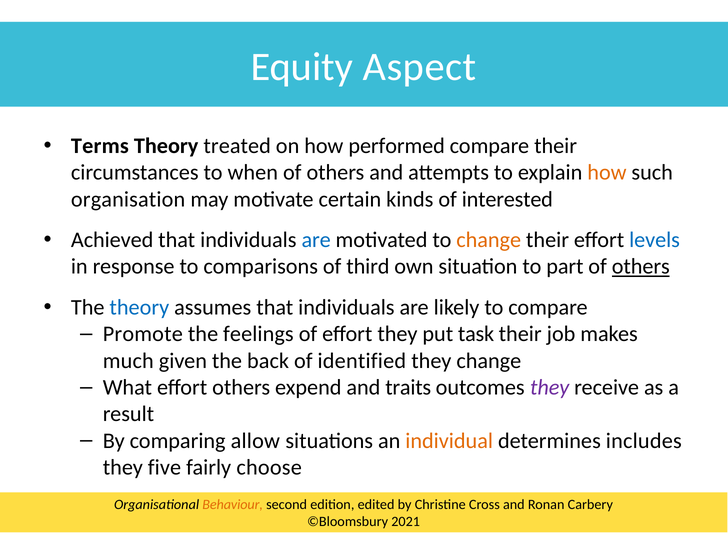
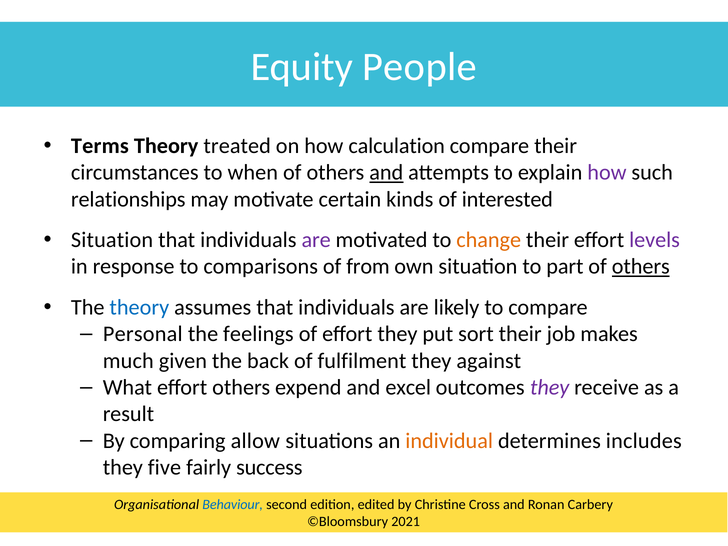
Aspect: Aspect -> People (420, 67)
performed: performed -> calculation (397, 146)
and underline: none -> present (386, 173)
how colour: orange -> purple (607, 173)
organisation: organisation -> relationships (128, 199)
Achieved: Achieved -> Situation (112, 240)
are colour: blue -> purple (316, 240)
levels colour: blue -> purple (655, 240)
third: third -> from (368, 267)
Promote: Promote -> Personal (143, 334)
task: task -> sort (476, 334)
identified: identified -> fulfilment (362, 361)
they change: change -> against (489, 361)
traits: traits -> excel (408, 387)
choose: choose -> success (269, 467)
Behaviour colour: orange -> blue (233, 505)
